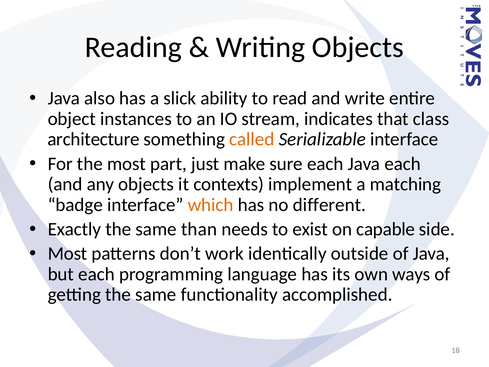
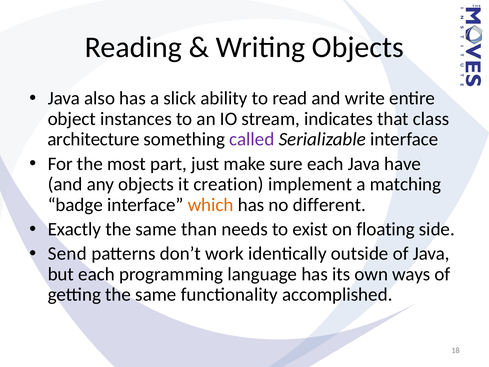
called colour: orange -> purple (252, 139)
Java each: each -> have (403, 164)
contexts: contexts -> creation (229, 184)
capable: capable -> floating (386, 229)
Most: Most -> Send (67, 253)
